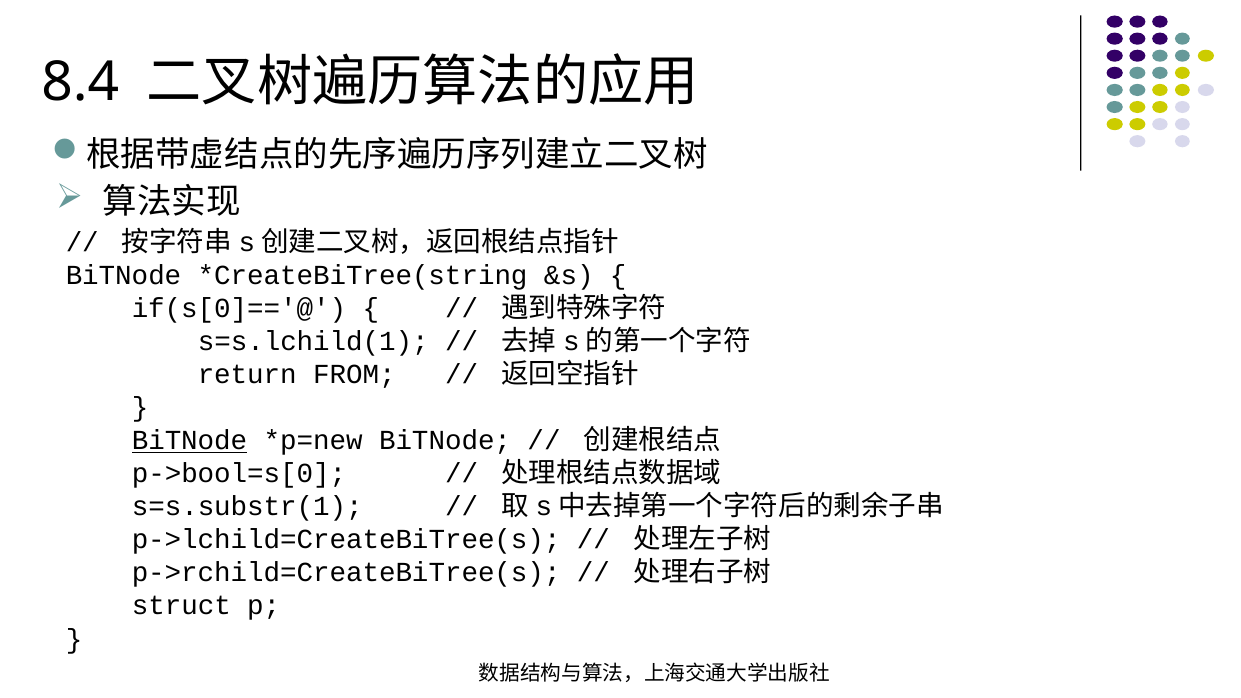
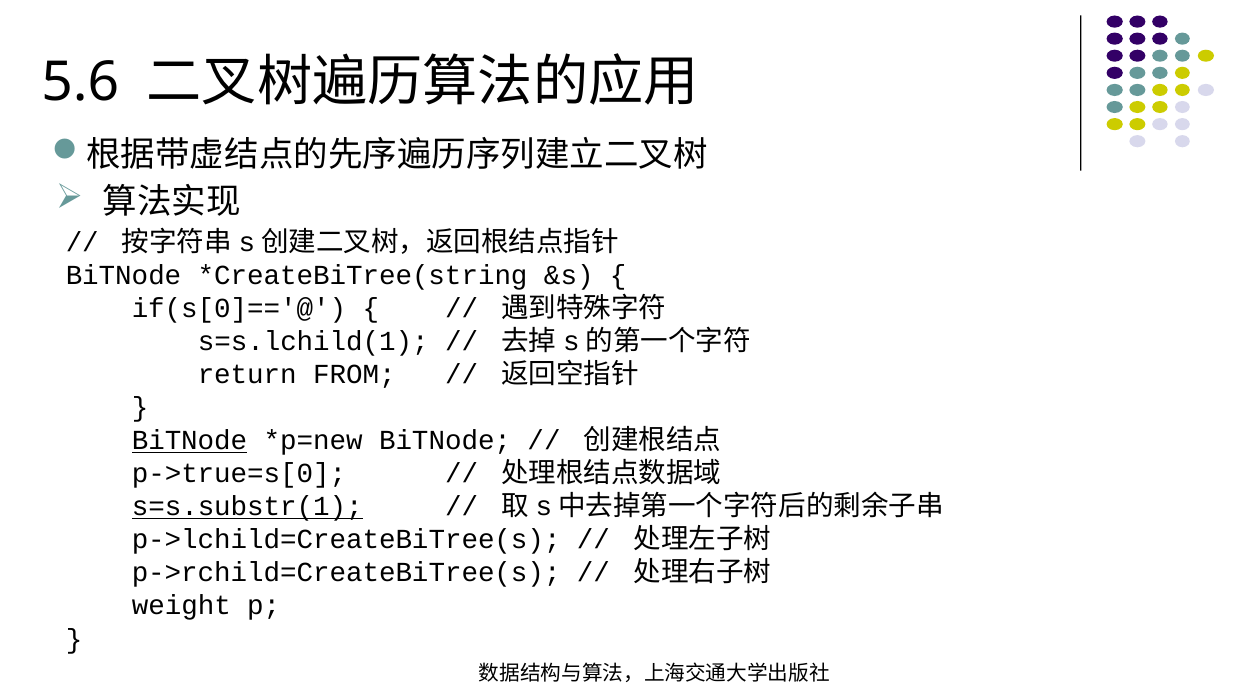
8.4: 8.4 -> 5.6 (80, 82)
p->bool=s[0: p->bool=s[0 -> p->true=s[0 (239, 474)
s=s.substr(1 underline: none -> present (247, 507)
struct: struct -> weight (181, 606)
